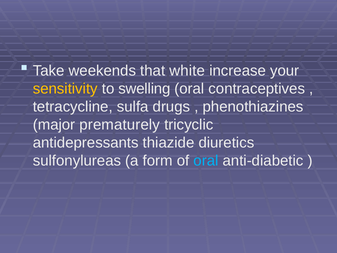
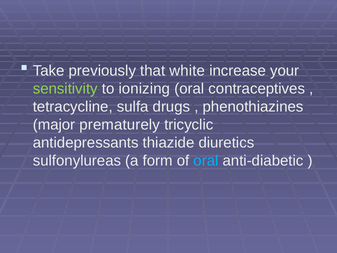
weekends: weekends -> previously (102, 71)
sensitivity colour: yellow -> light green (65, 89)
swelling: swelling -> ionizing (144, 89)
